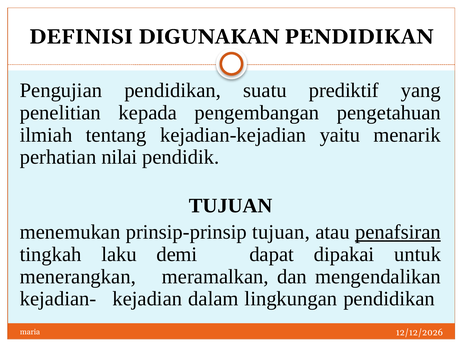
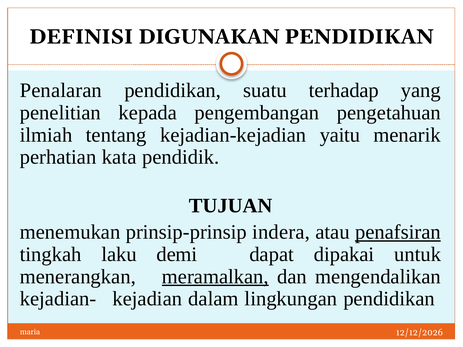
Pengujian: Pengujian -> Penalaran (61, 91)
prediktif: prediktif -> terhadap (344, 91)
nilai: nilai -> kata (119, 157)
prinsip-prinsip tujuan: tujuan -> indera (281, 232)
meramalkan underline: none -> present (215, 277)
